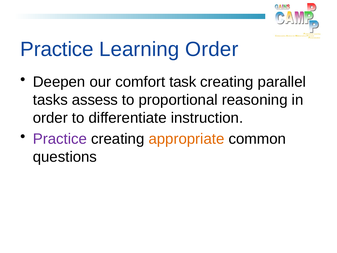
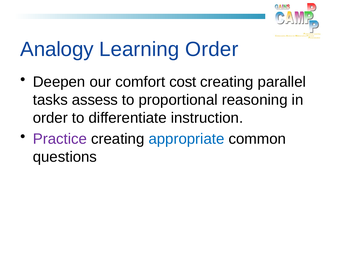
Practice: Practice -> Analogy (57, 49)
task: task -> cost (183, 82)
appropriate colour: orange -> blue (186, 139)
